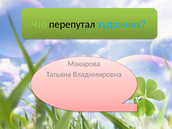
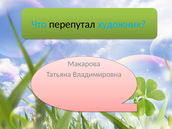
Что colour: light green -> light blue (39, 24)
